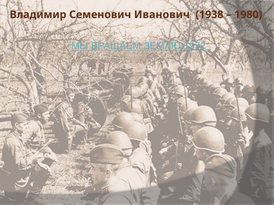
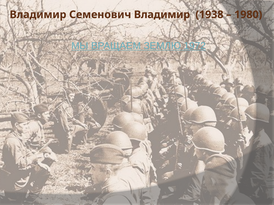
Семенович Иванович: Иванович -> Владимир (162, 15)
